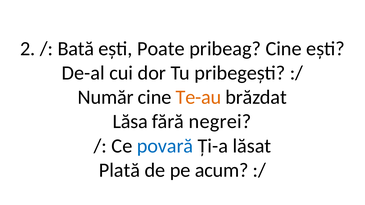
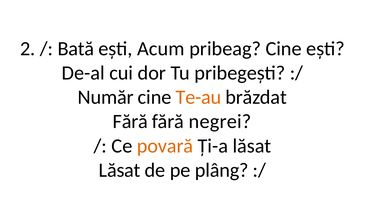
Poate: Poate -> Acum (161, 49)
Lăsa: Lăsa -> Fără (130, 122)
povară colour: blue -> orange (165, 146)
Plată: Plată -> Lăsat (120, 170)
acum: acum -> plâng (222, 170)
